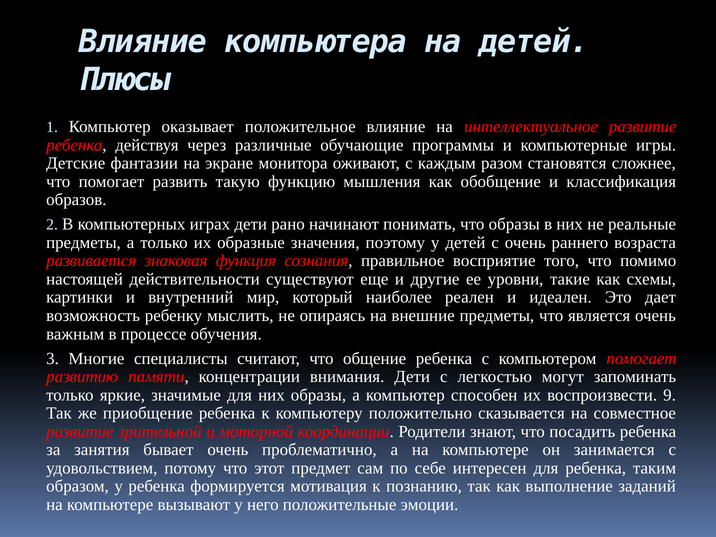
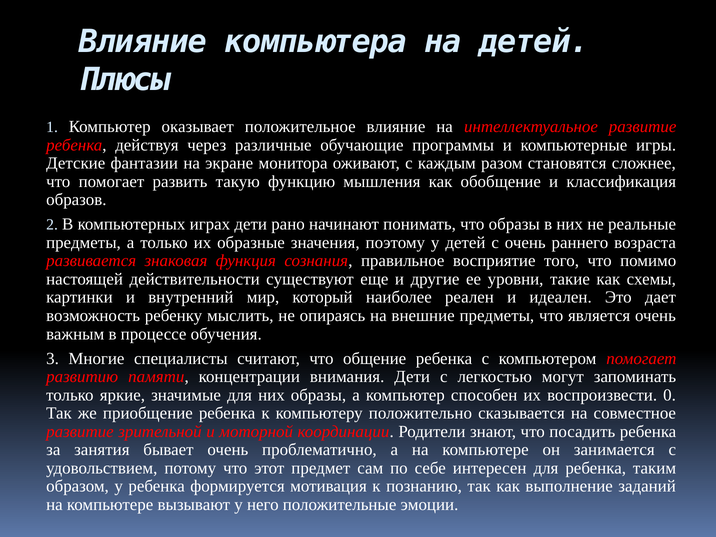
9: 9 -> 0 (670, 395)
